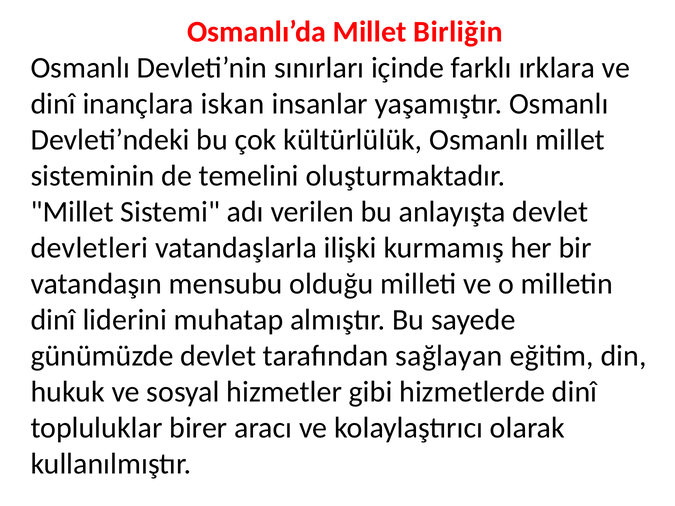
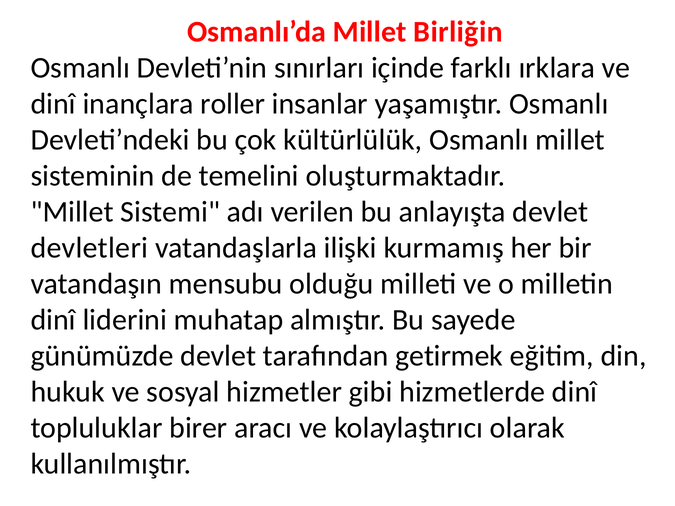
iskan: iskan -> roller (233, 104)
sağlayan: sağlayan -> getirmek (449, 356)
